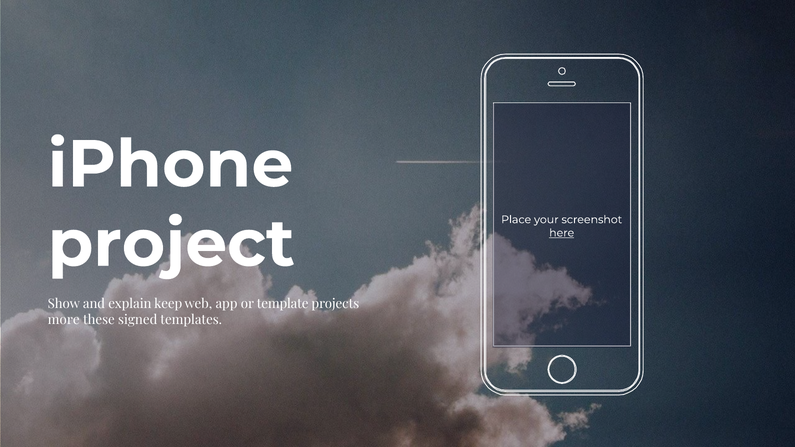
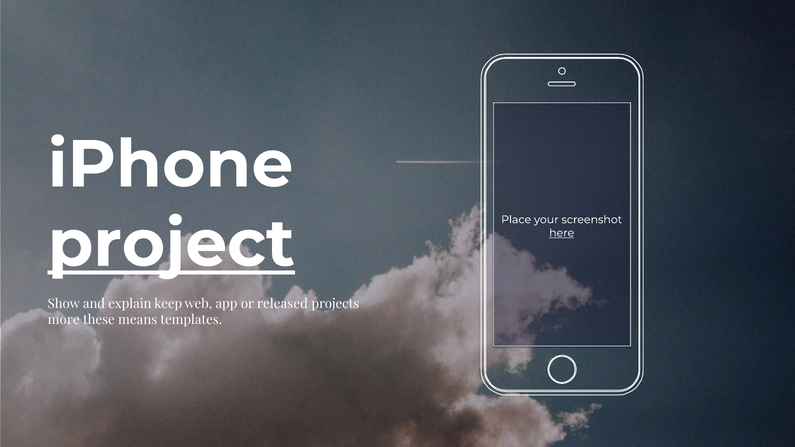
project underline: none -> present (171, 244)
template: template -> released (282, 304)
signed: signed -> means (138, 320)
